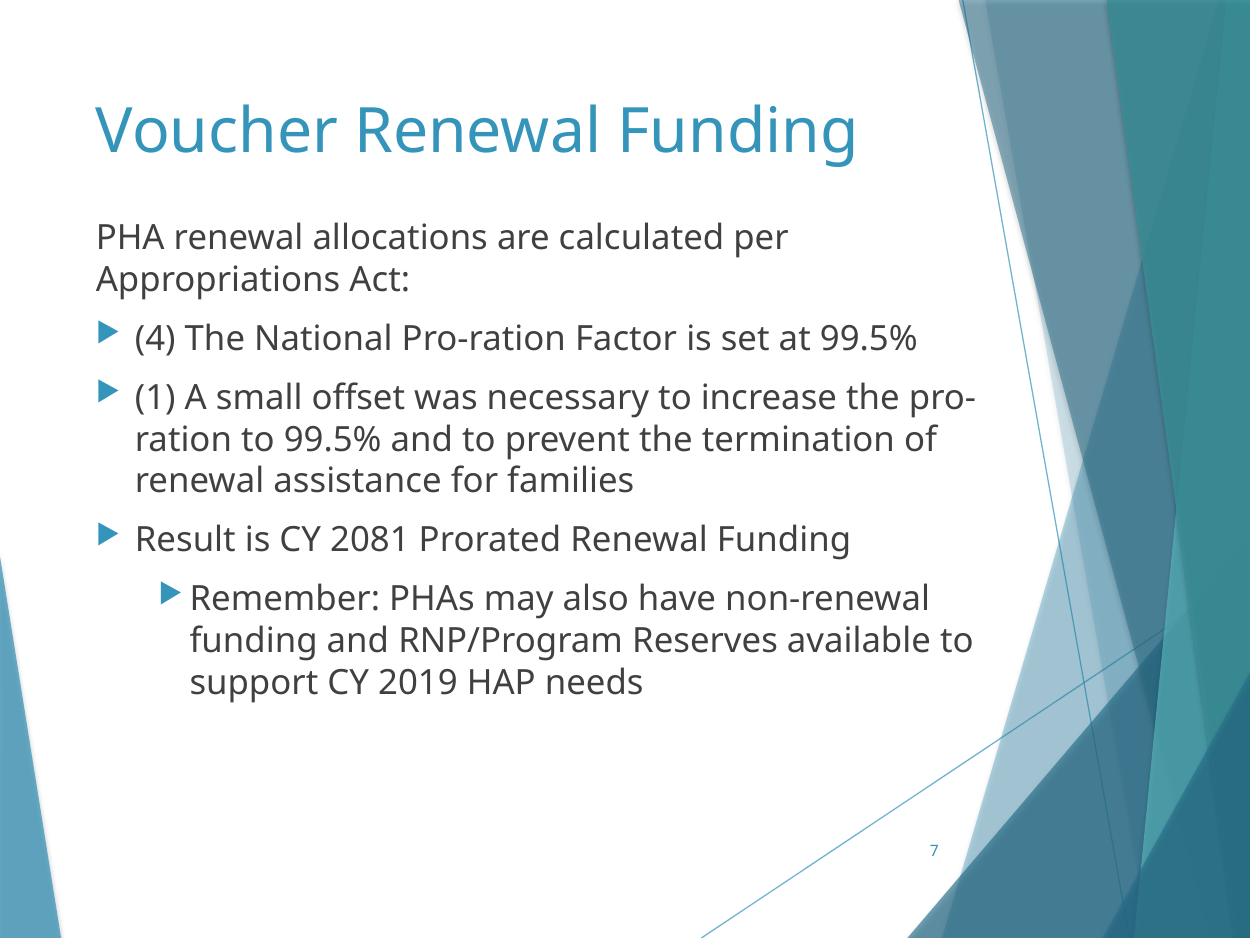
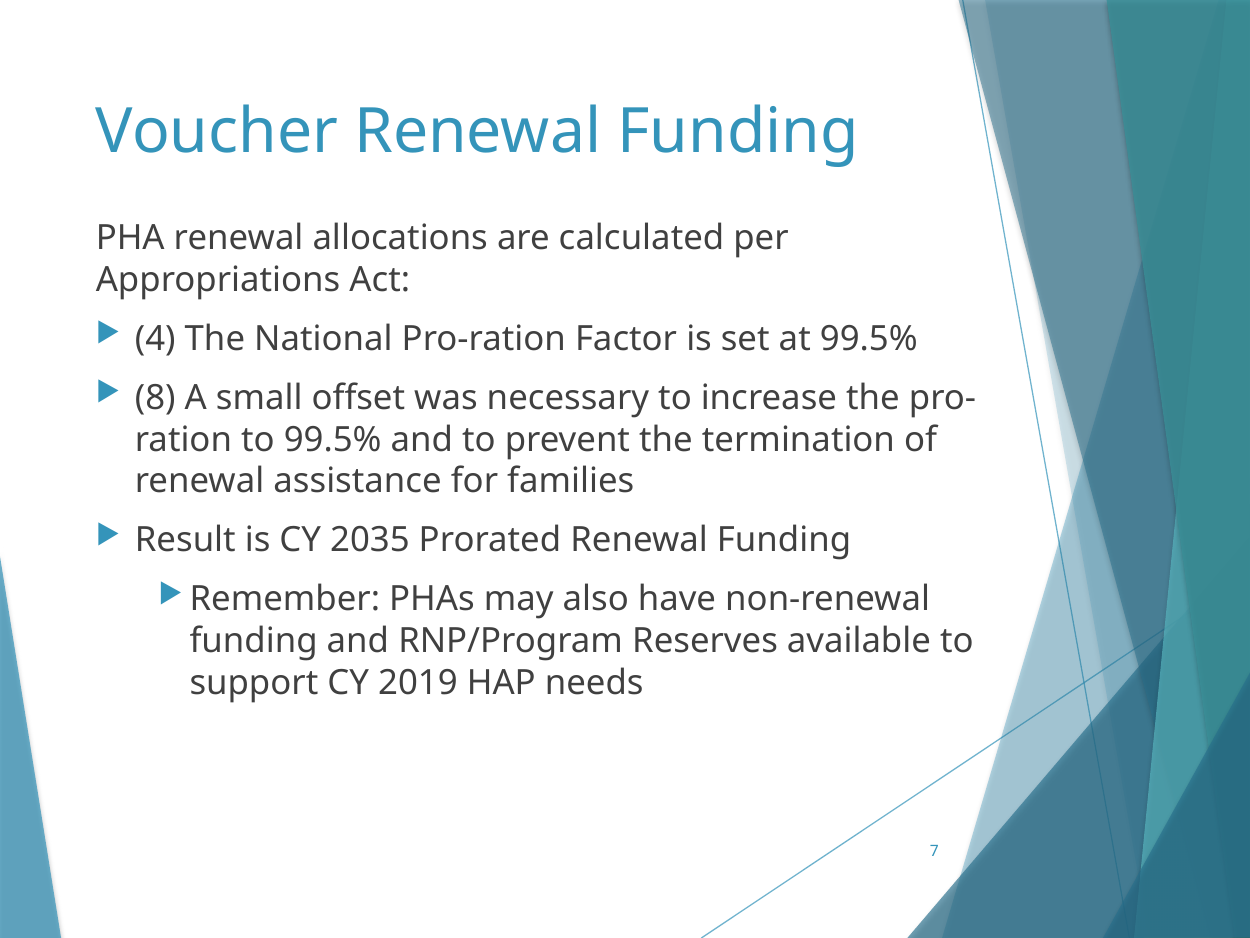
1: 1 -> 8 (155, 398)
2081: 2081 -> 2035 (370, 540)
